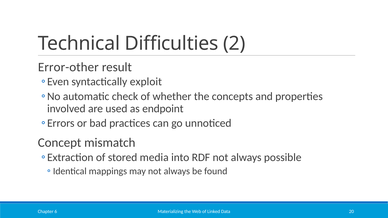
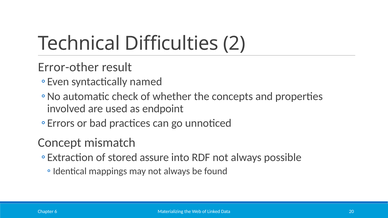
exploit: exploit -> named (146, 82)
media: media -> assure (154, 158)
